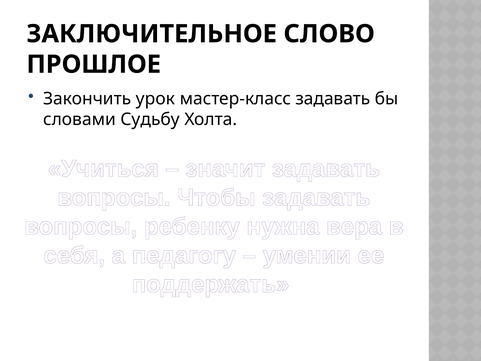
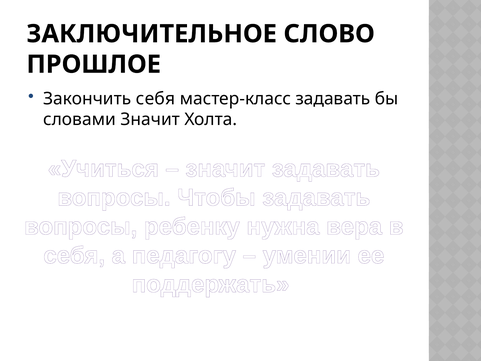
Закончить урок: урок -> себя (156, 99)
словами Судьбу: Судьбу -> Значит (150, 119)
